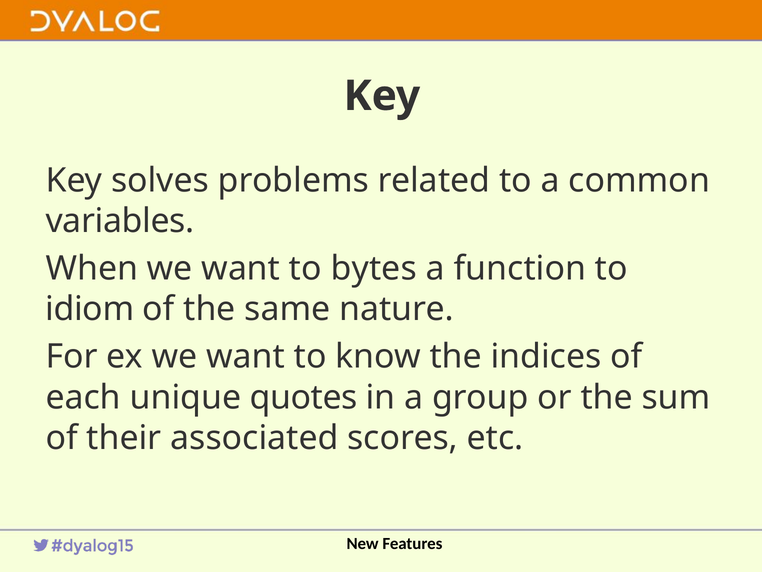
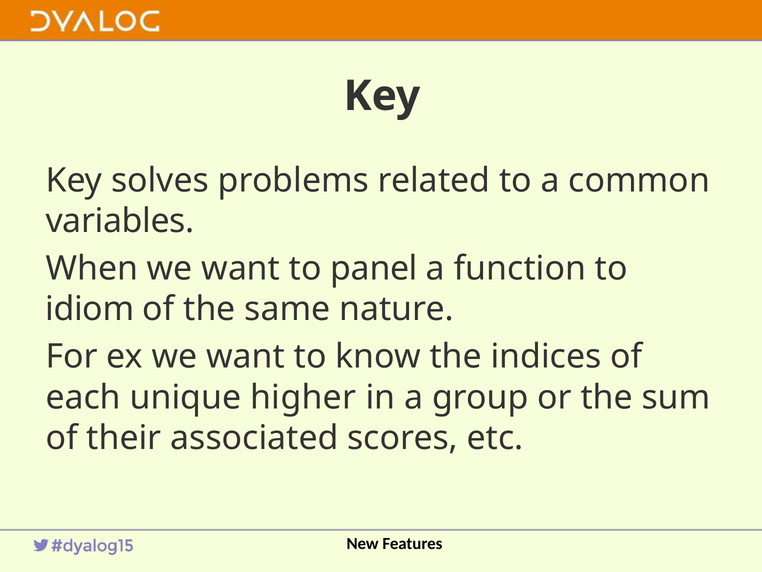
bytes: bytes -> panel (374, 268)
quotes: quotes -> higher (303, 397)
